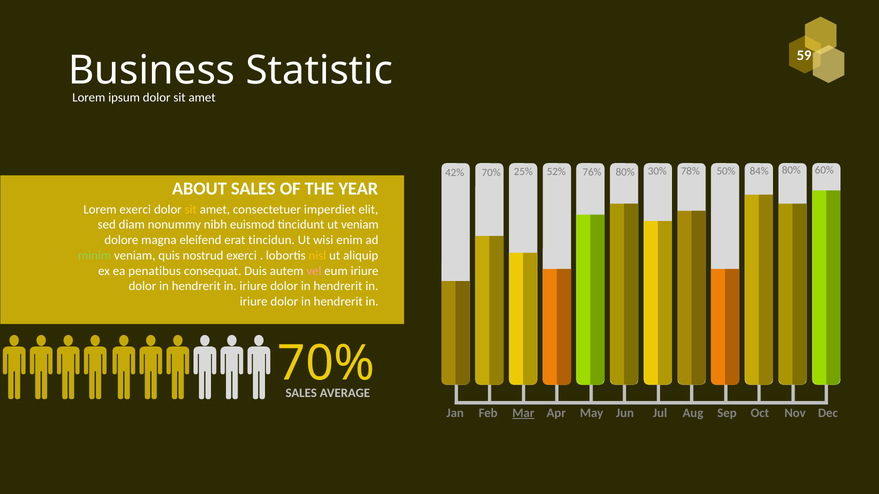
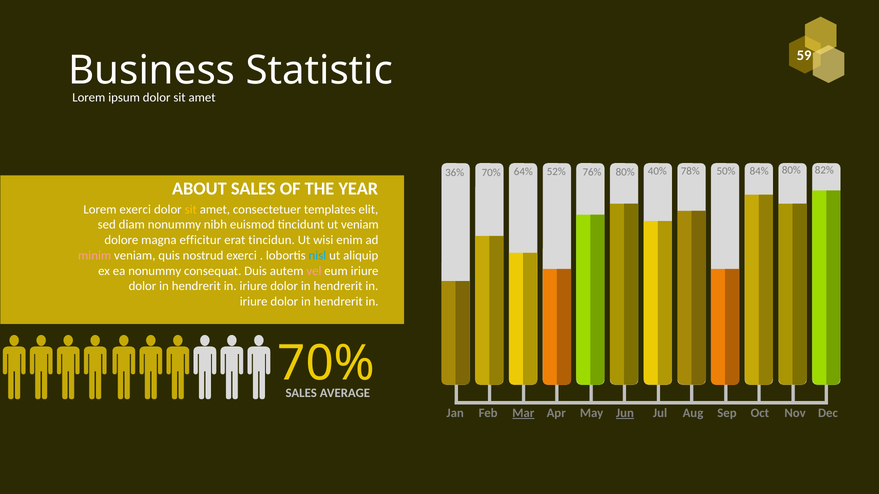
42%: 42% -> 36% (455, 173)
25%: 25% -> 64% (523, 172)
30%: 30% -> 40% (657, 171)
60%: 60% -> 82% (824, 170)
imperdiet: imperdiet -> templates (330, 210)
eleifend: eleifend -> efficitur (200, 240)
minim colour: light green -> pink (95, 256)
nisl colour: yellow -> light blue (317, 256)
ea penatibus: penatibus -> nonummy (155, 271)
Jun underline: none -> present (625, 413)
